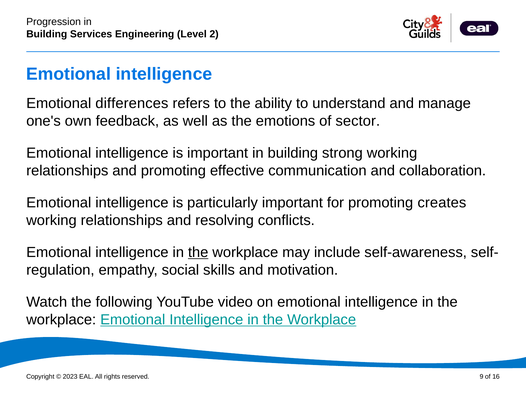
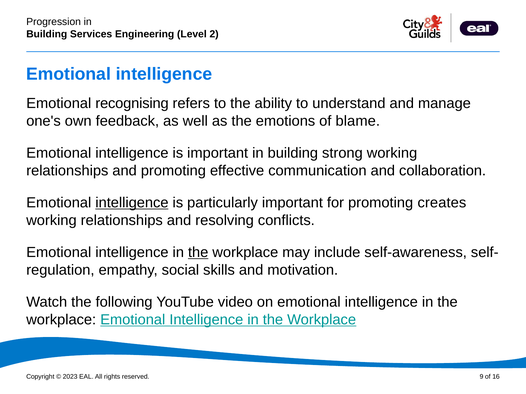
differences: differences -> recognising (132, 104)
sector: sector -> blame (358, 121)
intelligence underline: none -> present (132, 203)
